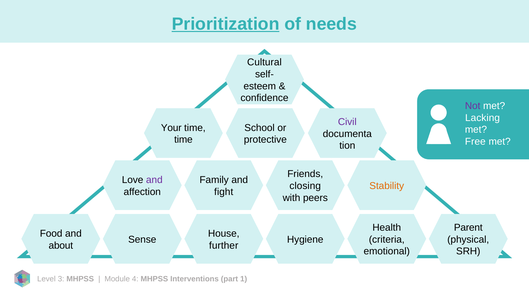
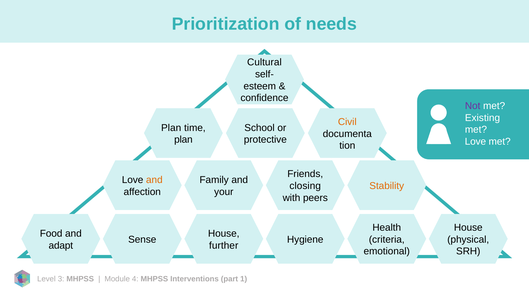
Prioritization underline: present -> none (226, 24)
Lacking: Lacking -> Existing (483, 118)
Civil colour: purple -> orange (347, 122)
Your: Your -> Plan (171, 128)
time: time -> plan (183, 140)
Free: Free -> Love (475, 142)
and colour: purple -> orange (154, 180)
fight: fight -> your (224, 192)
Parent: Parent -> House (468, 228)
about: about -> adapt (61, 246)
